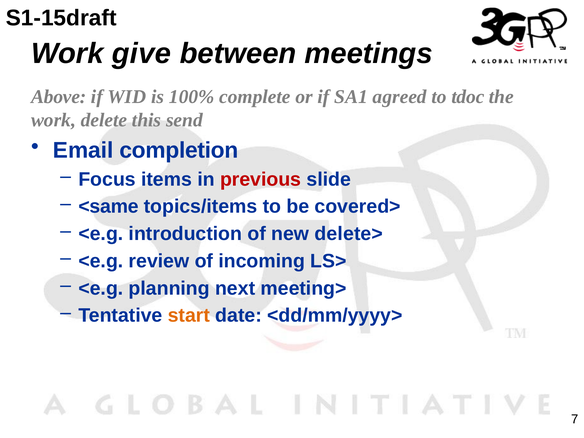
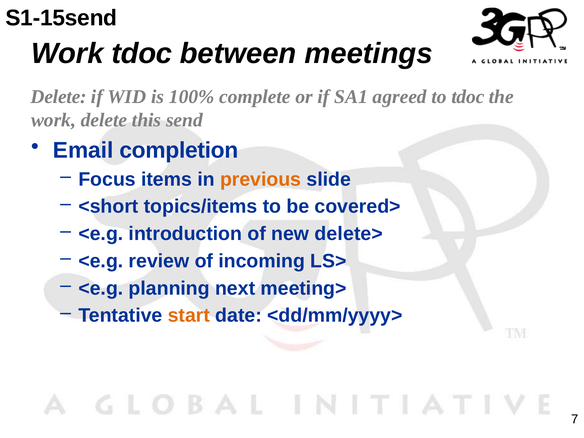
S1-15draft: S1-15draft -> S1-15send (61, 18)
Work give: give -> tdoc (142, 53)
Above: Above -> Delete (59, 97)
previous colour: red -> orange (261, 179)
<same: <same -> <short (108, 207)
